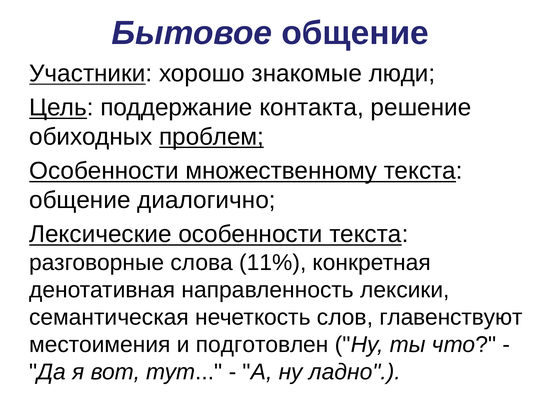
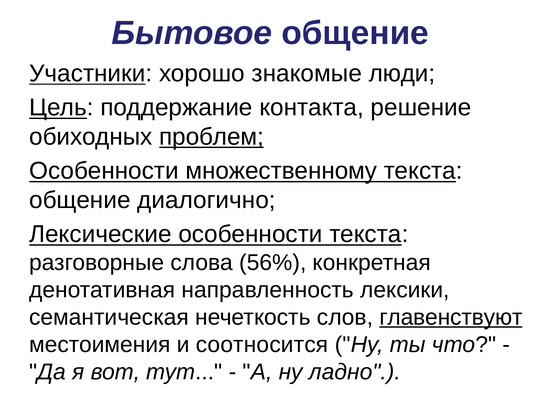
11%: 11% -> 56% (273, 262)
главенствуют underline: none -> present (451, 317)
подготовлен: подготовлен -> соотносится (262, 345)
